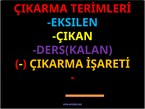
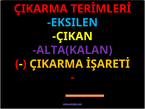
DERS(KALAN: DERS(KALAN -> ALTA(KALAN (72, 50)
